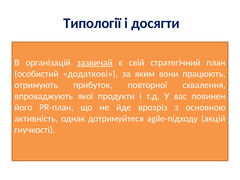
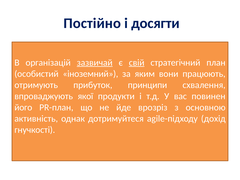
Типології: Типології -> Постійно (92, 23)
свій underline: none -> present (137, 63)
додаткові: додаткові -> іноземний (90, 74)
повторної: повторної -> принципи (147, 85)
акцій: акцій -> дохід (213, 119)
